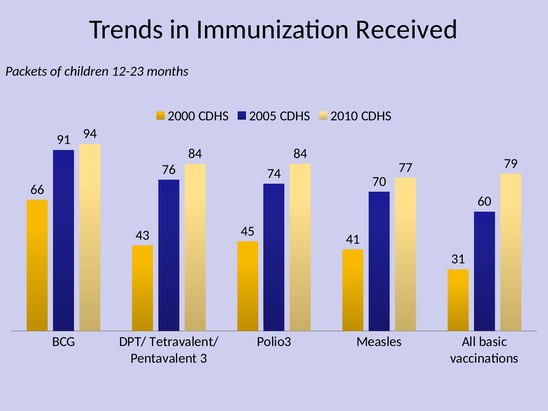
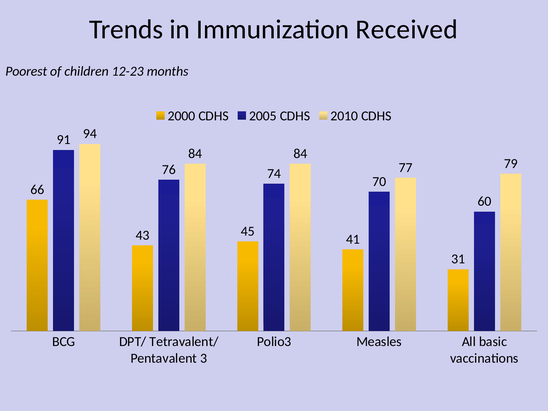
Packets: Packets -> Poorest (26, 71)
